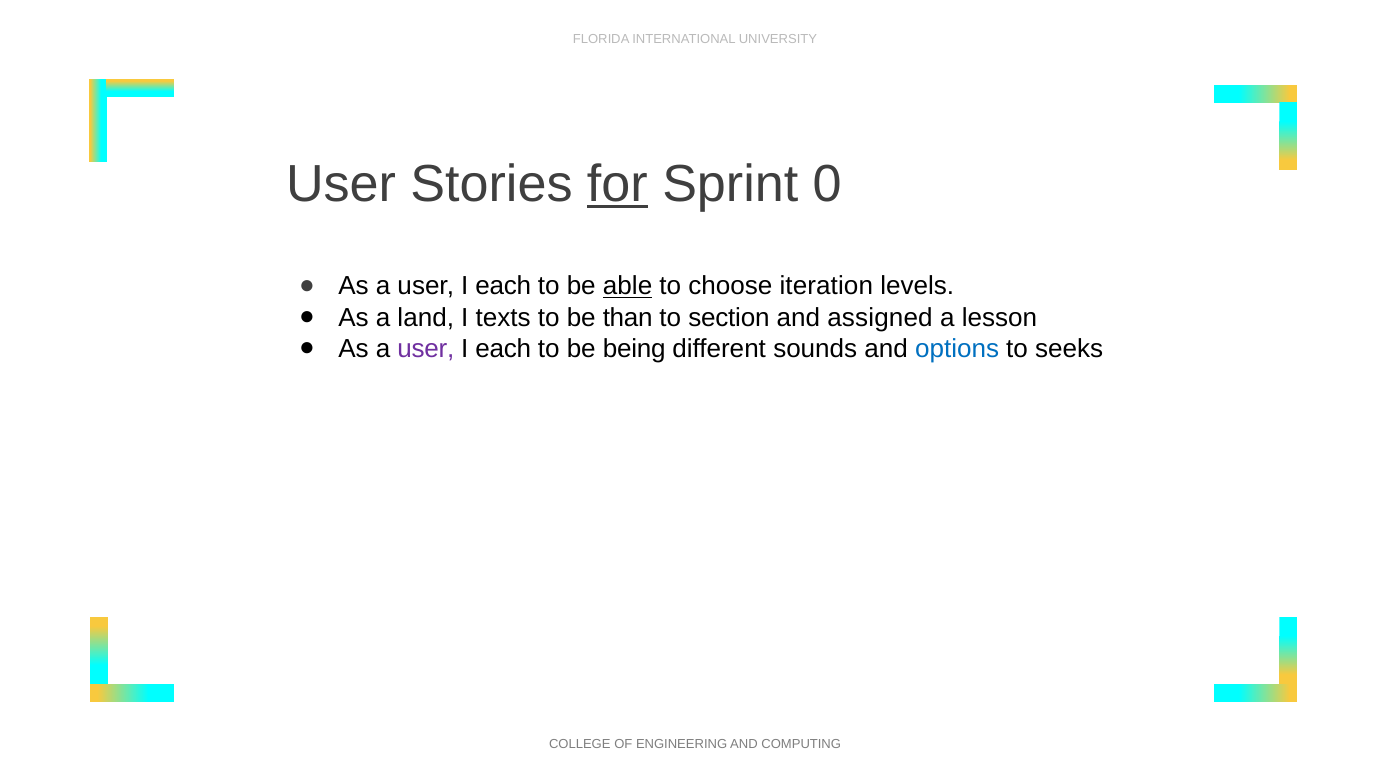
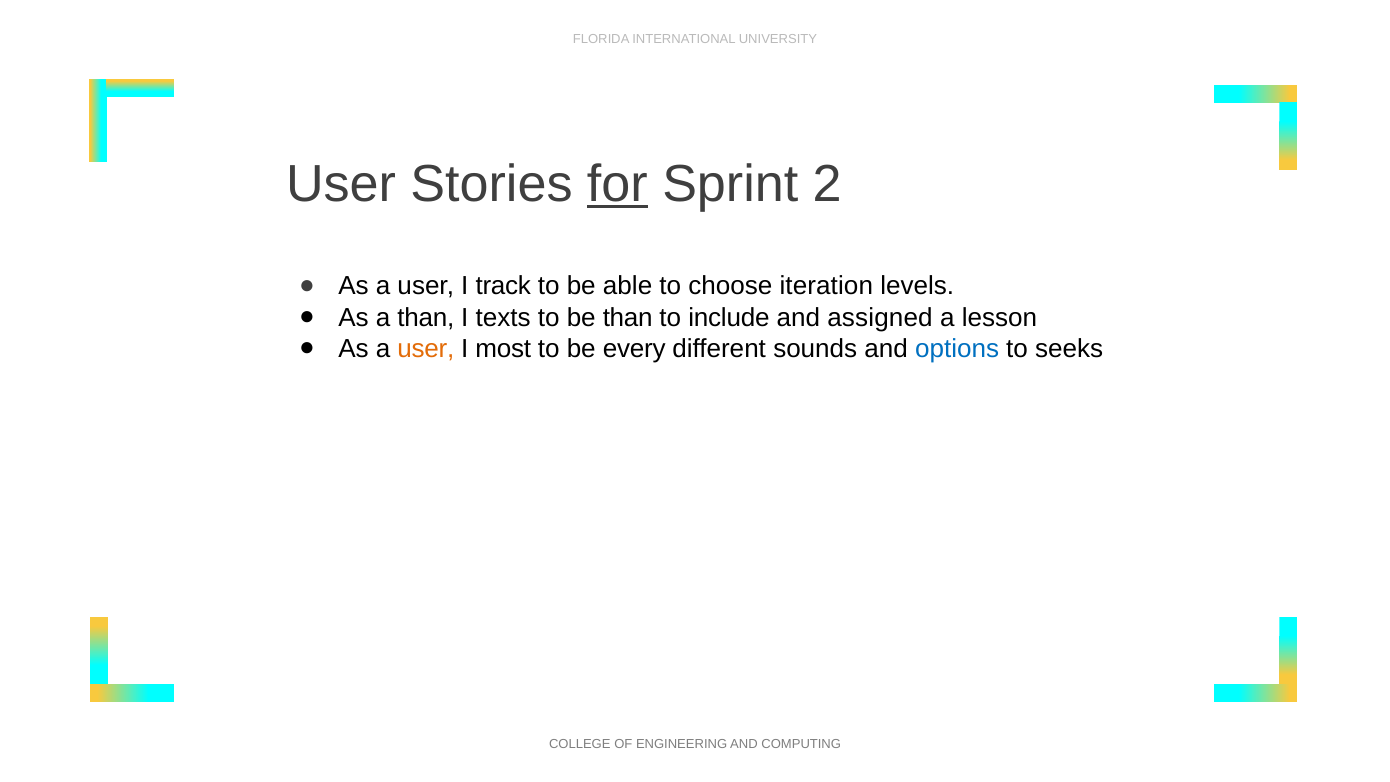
0: 0 -> 2 (827, 184)
each: each -> track (503, 286)
able underline: present -> none (628, 286)
a land: land -> than (426, 317)
section: section -> include (729, 317)
user colour: purple -> orange (426, 349)
each: each -> most (503, 349)
being: being -> every (634, 349)
